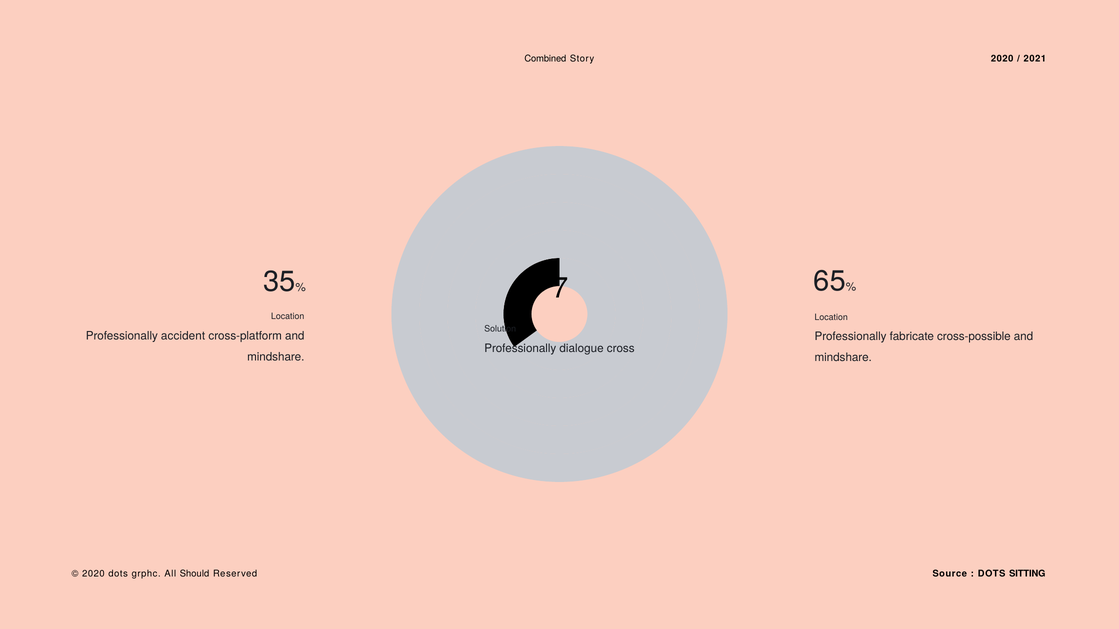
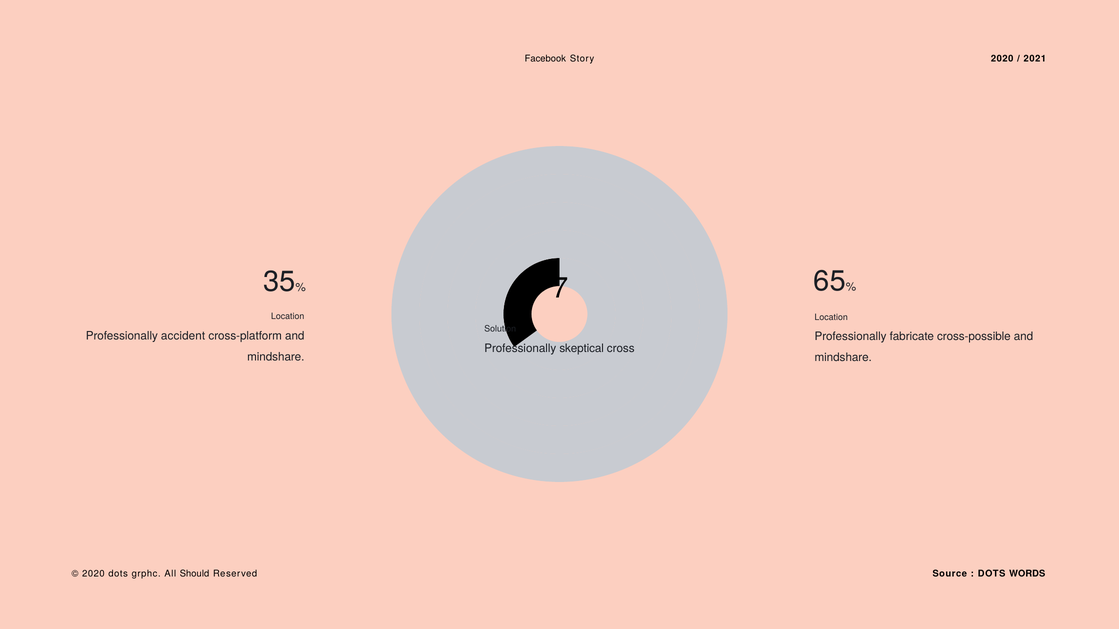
Combined: Combined -> Facebook (545, 59)
dialogue: dialogue -> skeptical (582, 349)
SITTING: SITTING -> WORDS (1027, 574)
